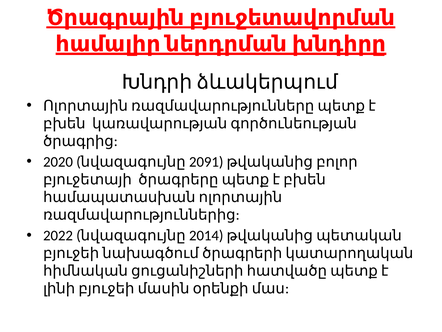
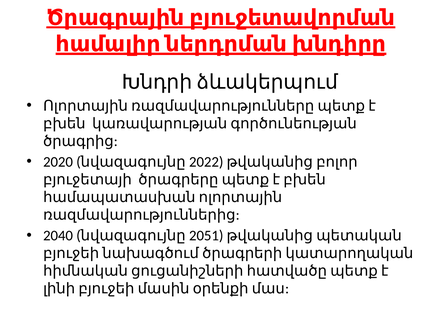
2091: 2091 -> 2022 (206, 162)
2022: 2022 -> 2040 (58, 235)
2014: 2014 -> 2051 (206, 235)
